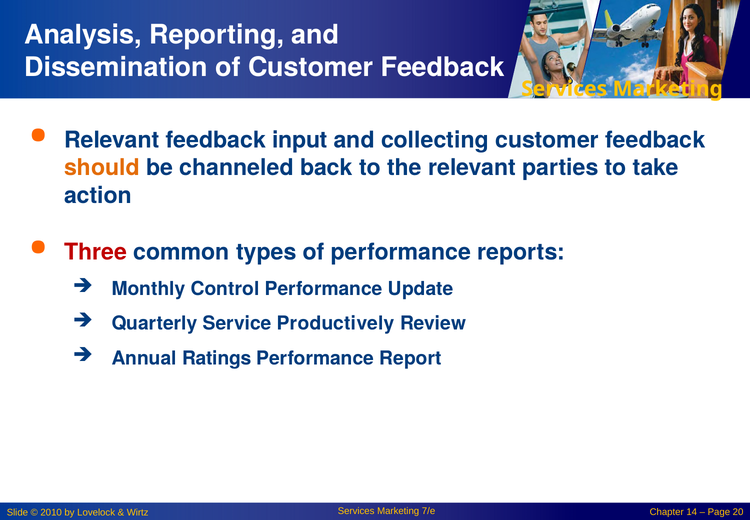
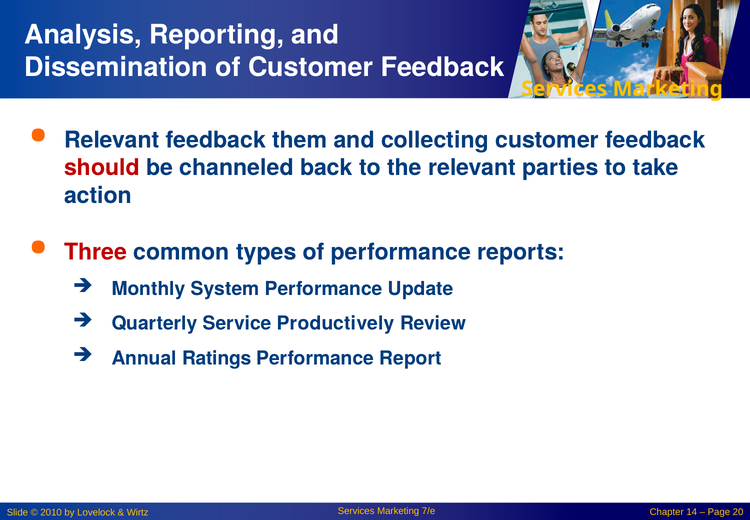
input: input -> them (300, 140)
should colour: orange -> red (102, 168)
Control: Control -> System (225, 288)
